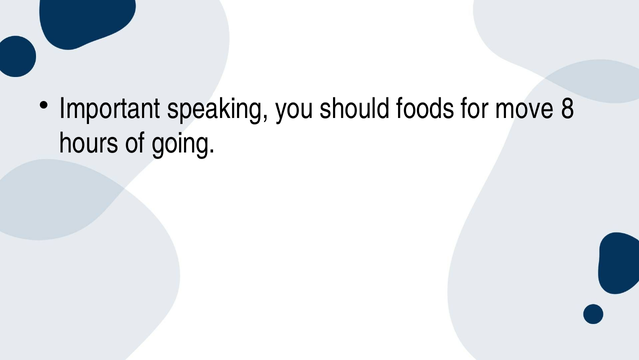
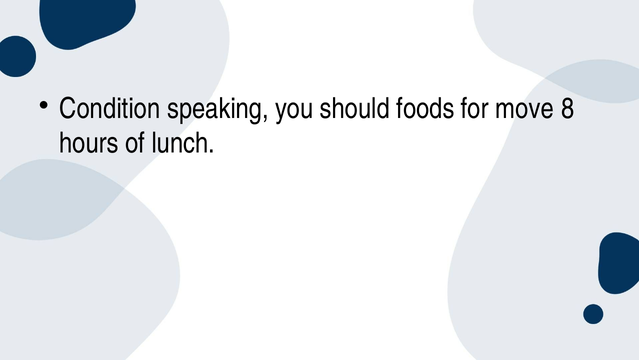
Important: Important -> Condition (110, 108)
going: going -> lunch (183, 143)
